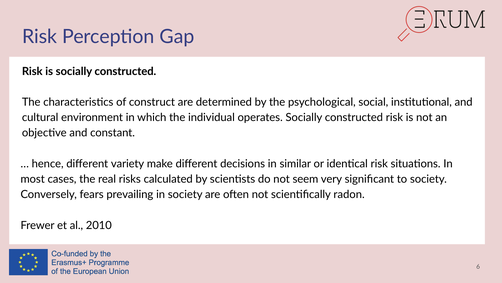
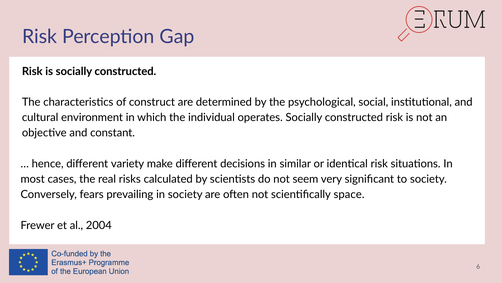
radon: radon -> space (349, 194)
2010: 2010 -> 2004 (99, 225)
